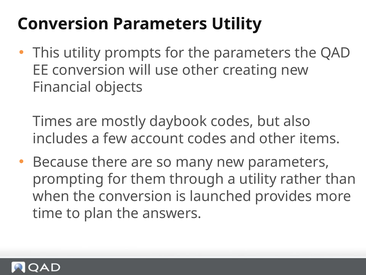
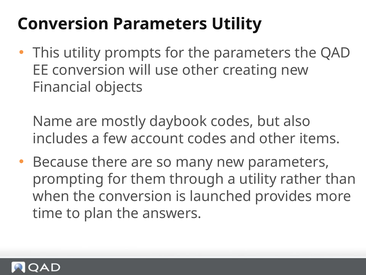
Times: Times -> Name (52, 121)
